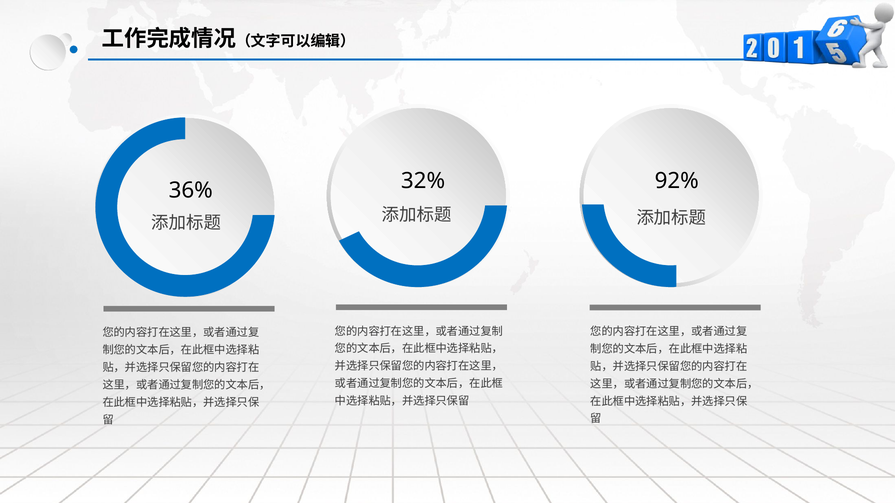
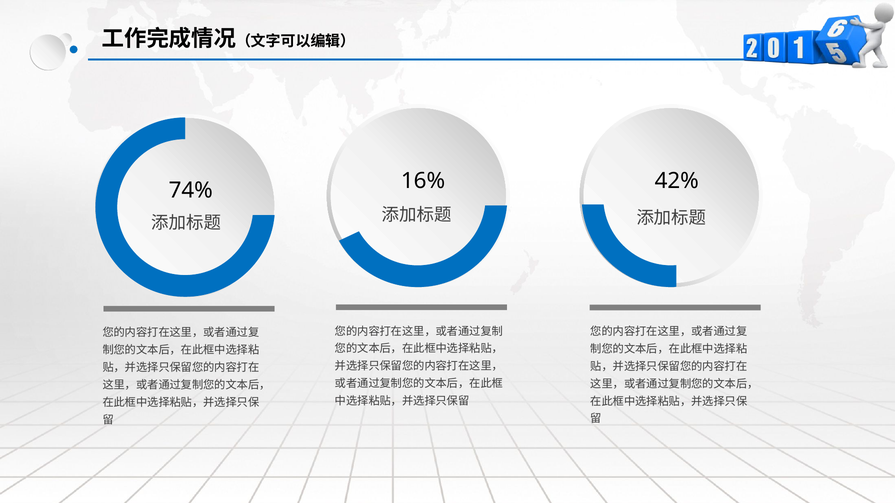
32%: 32% -> 16% (423, 181)
92%: 92% -> 42% (677, 181)
36%: 36% -> 74% (191, 191)
